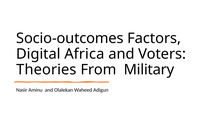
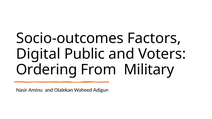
Africa: Africa -> Public (84, 54)
Theories: Theories -> Ordering (47, 70)
